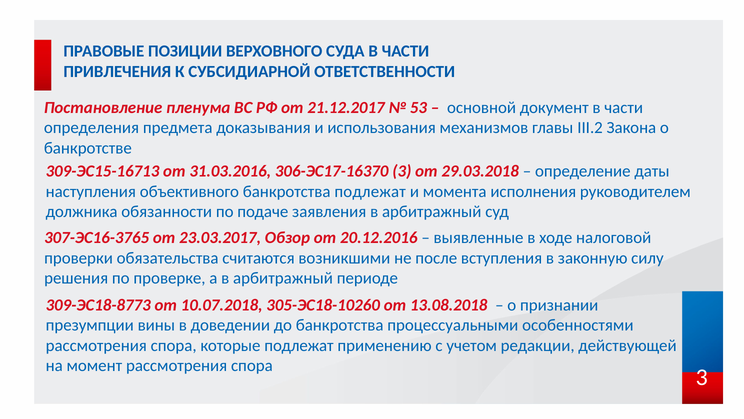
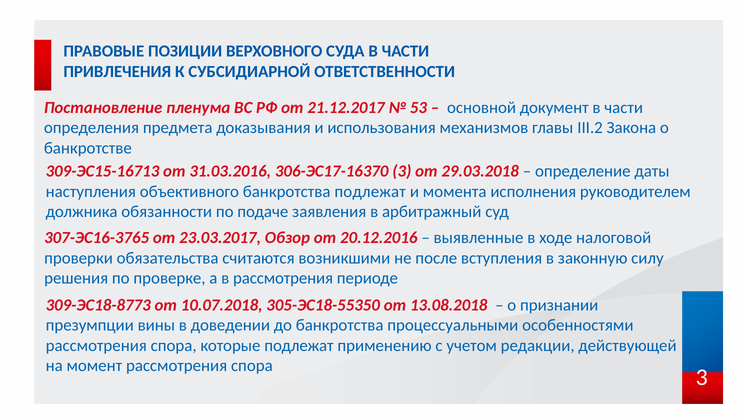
а в арбитражный: арбитражный -> рассмотрения (283, 278)
305-ЭС18-10260: 305-ЭС18-10260 -> 305-ЭС18-55350 (323, 305)
